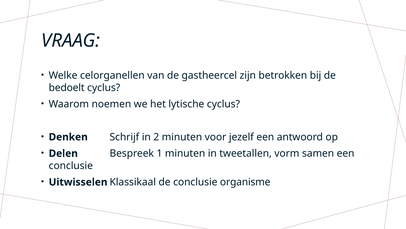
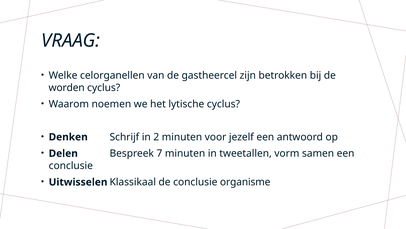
bedoelt: bedoelt -> worden (67, 87)
1: 1 -> 7 (159, 153)
